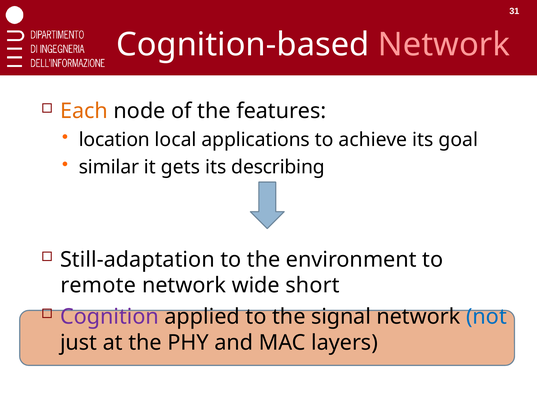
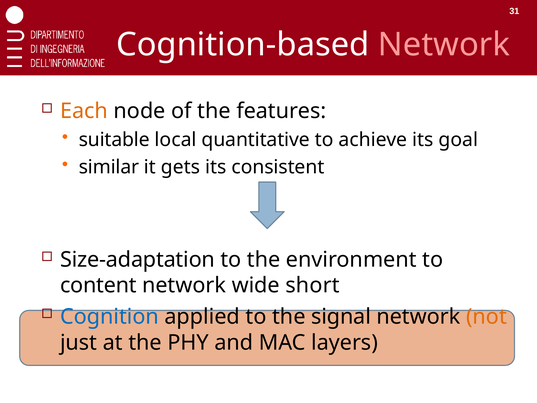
location: location -> suitable (114, 140)
applications: applications -> quantitative (256, 140)
describing: describing -> consistent (278, 167)
Still-adaptation: Still-adaptation -> Size-adaptation (138, 259)
remote: remote -> content (98, 285)
Cognition colour: purple -> blue (109, 317)
not colour: blue -> orange (486, 317)
